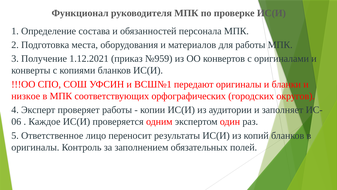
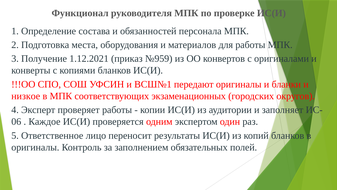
орфографических: орфографических -> экзаменационных (189, 96)
